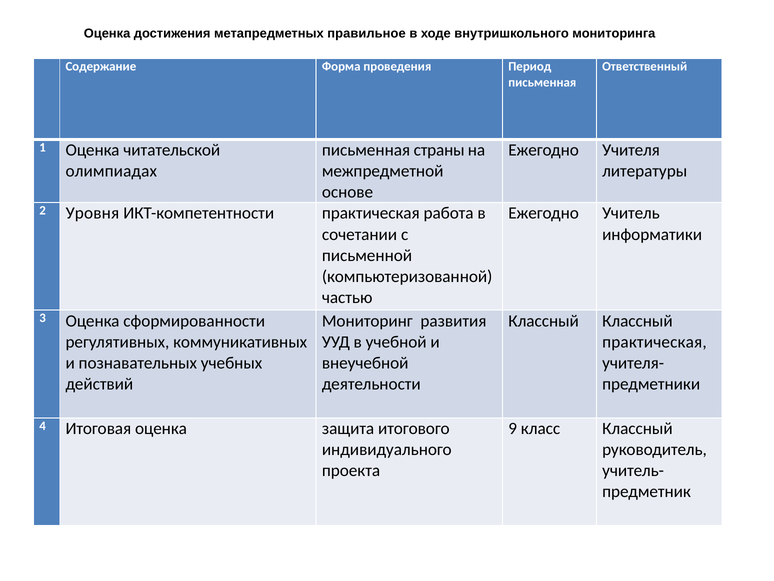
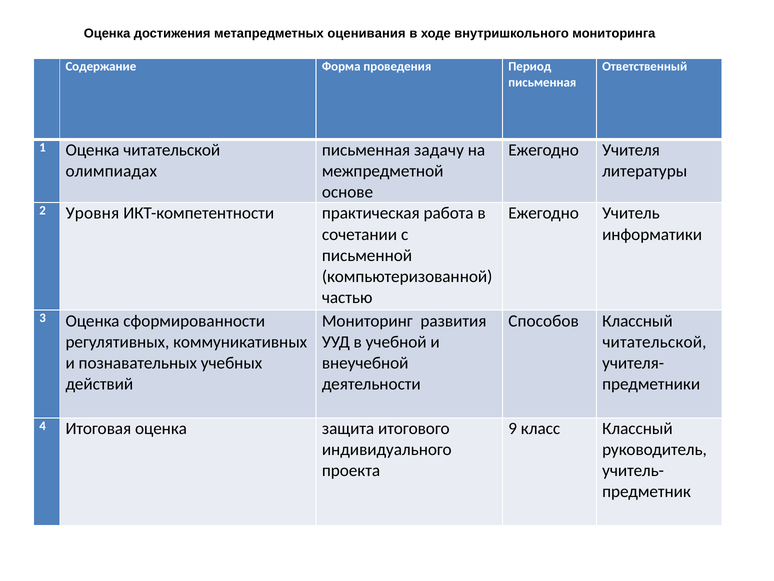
правильное: правильное -> оценивания (367, 34)
страны: страны -> задачу (439, 150)
Классный: Классный -> Способов (544, 321)
практическая: практическая -> читательской (654, 342)
